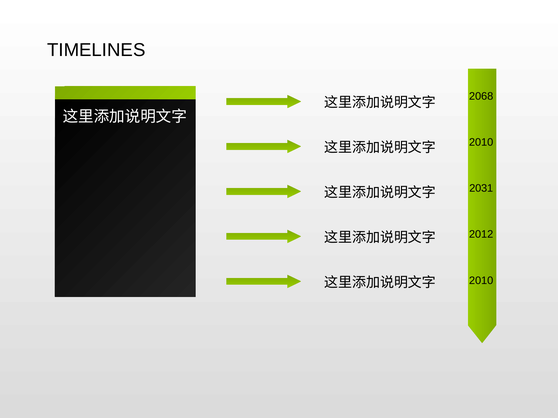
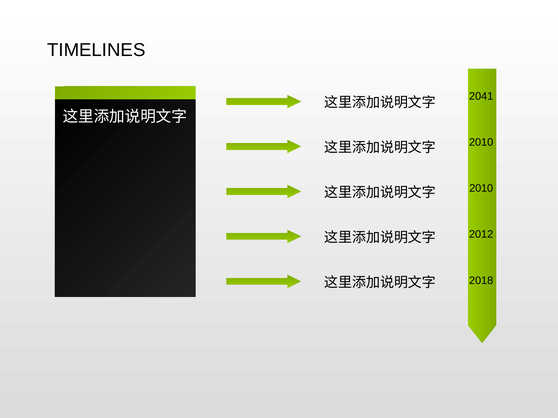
2068: 2068 -> 2041 (481, 96)
2031: 2031 -> 2010 (481, 189)
2010: 2010 -> 2018 (481, 281)
